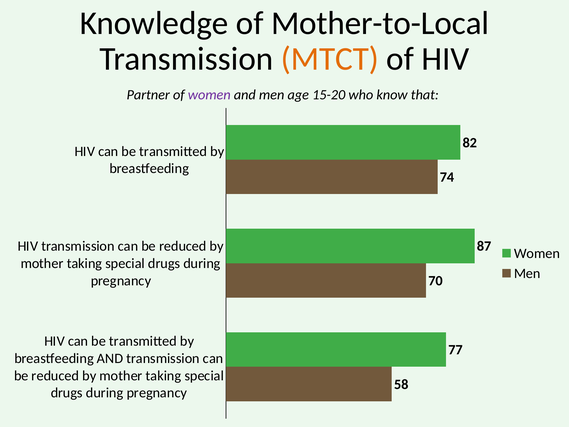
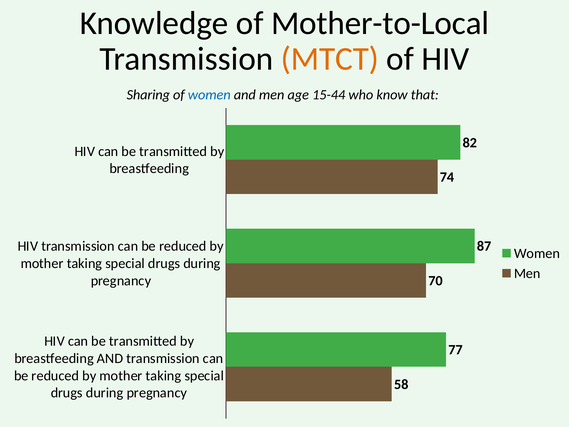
Partner: Partner -> Sharing (148, 95)
women colour: purple -> blue (209, 95)
15-20: 15-20 -> 15-44 (329, 95)
